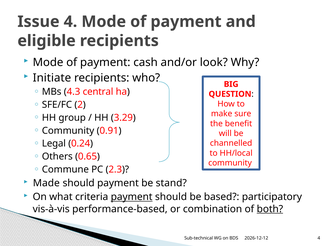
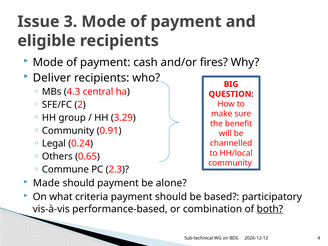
Issue 4: 4 -> 3 (70, 22)
look: look -> fires (214, 62)
Initiate: Initiate -> Deliver (52, 78)
stand: stand -> alone (171, 183)
payment underline: present -> none (132, 197)
